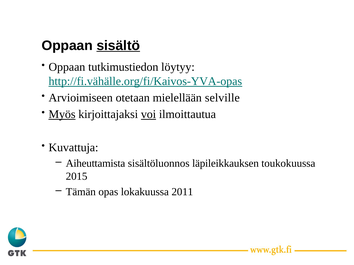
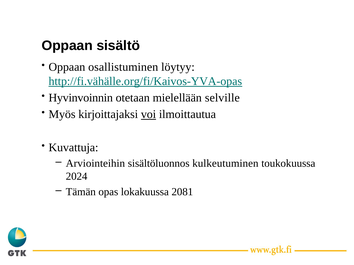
sisältö underline: present -> none (118, 46)
tutkimustiedon: tutkimustiedon -> osallistuminen (123, 67)
Arvioimiseen: Arvioimiseen -> Hyvinvoinnin (81, 98)
Myös underline: present -> none (62, 115)
Aiheuttamista: Aiheuttamista -> Arviointeihin (95, 164)
läpileikkauksen: läpileikkauksen -> kulkeutuminen (225, 164)
2015: 2015 -> 2024 (77, 177)
2011: 2011 -> 2081 (182, 192)
